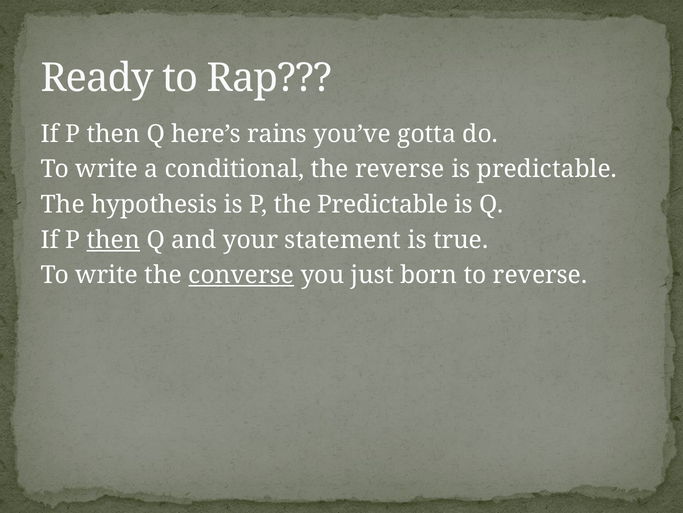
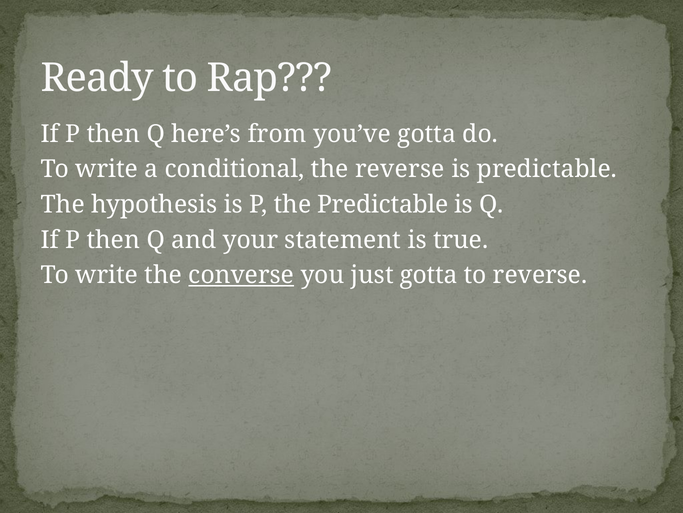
rains: rains -> from (277, 134)
then underline: present -> none (113, 240)
just born: born -> gotta (429, 275)
